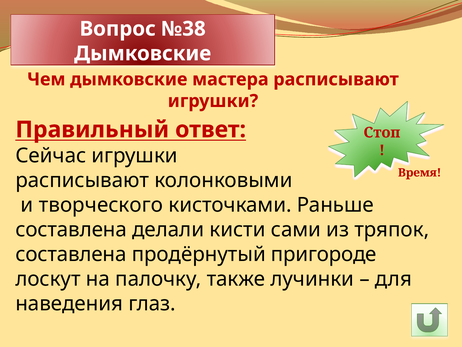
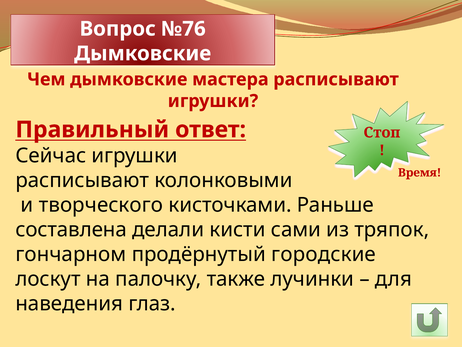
№38: №38 -> №76 (183, 29)
составлена: составлена -> гончарном (71, 254)
пригороде: пригороде -> городские (324, 254)
